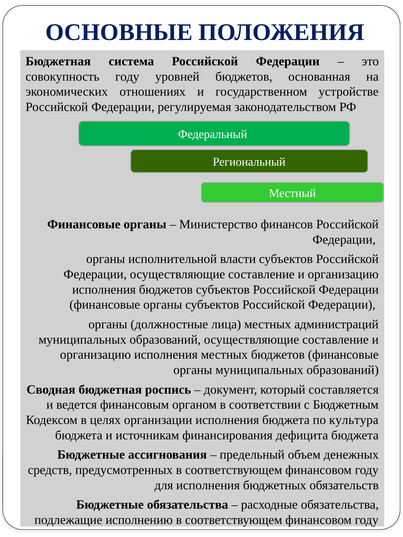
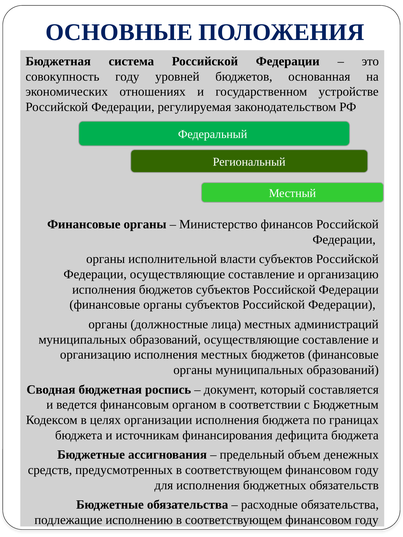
культура: культура -> границах (354, 420)
